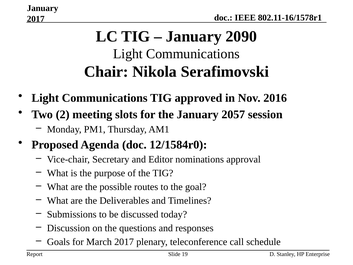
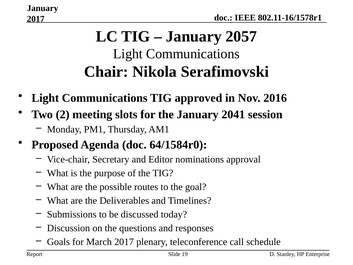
2090: 2090 -> 2057 (241, 36)
2057: 2057 -> 2041 (233, 114)
12/1584r0: 12/1584r0 -> 64/1584r0 (178, 145)
